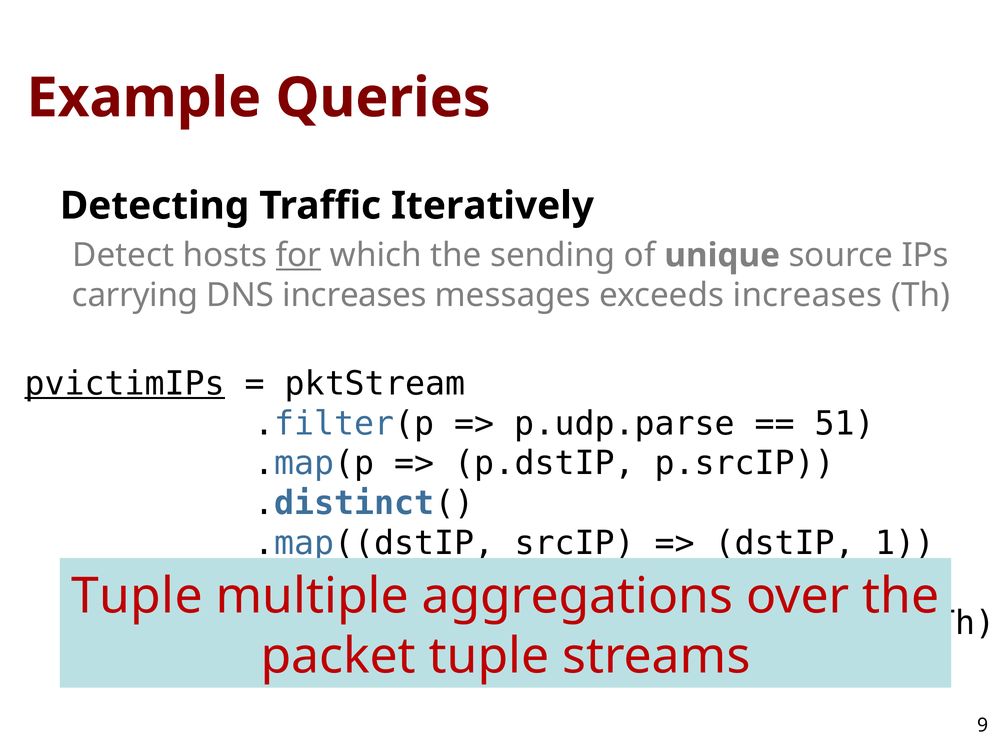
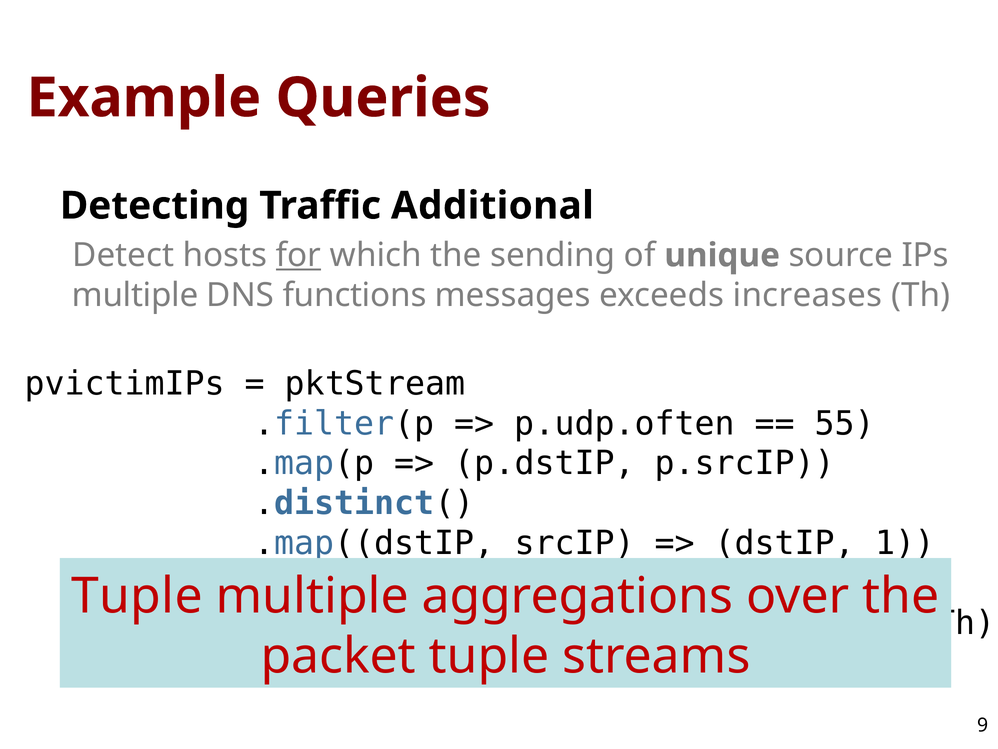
Iteratively: Iteratively -> Additional (492, 206)
carrying: carrying -> multiple (135, 295)
DNS increases: increases -> functions (355, 295)
pvictimIPs underline: present -> none (125, 383)
p.udp.parse: p.udp.parse -> p.udp.often (625, 423)
51: 51 -> 55 (845, 423)
